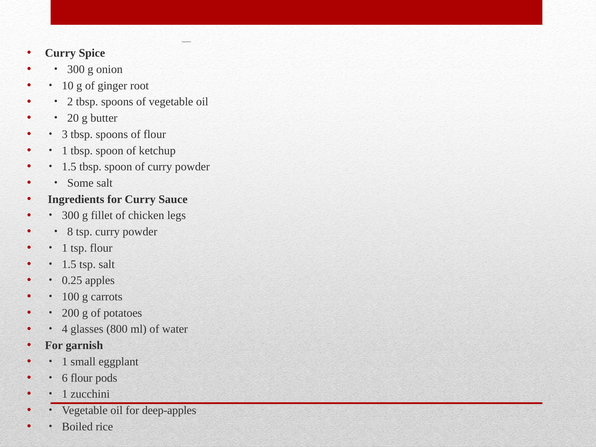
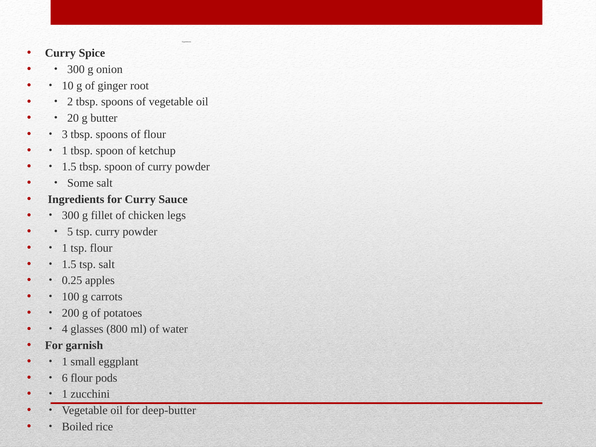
8: 8 -> 5 (70, 232)
deep-apples: deep-apples -> deep-butter (169, 410)
